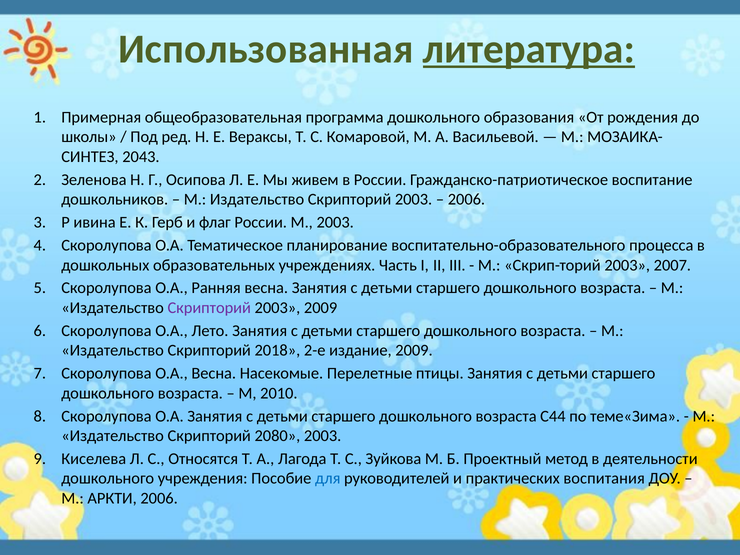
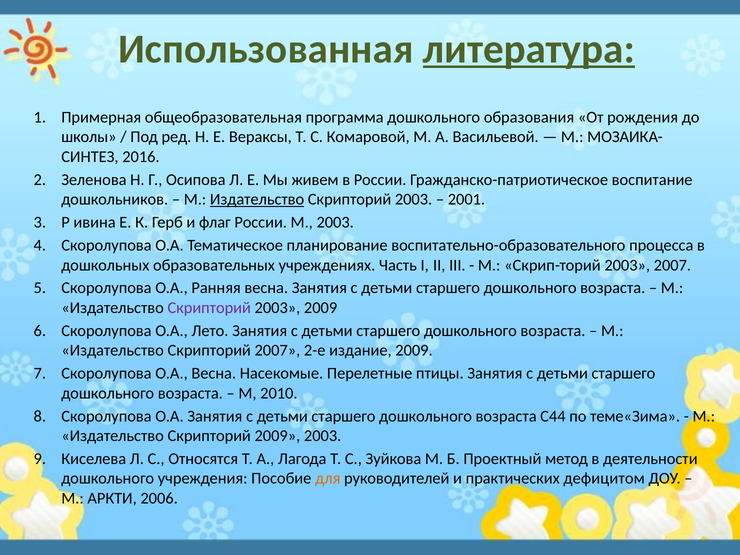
2043: 2043 -> 2016 (141, 157)
Издательство underline: none -> present (257, 199)
2006: 2006 -> 2001 (466, 199)
Скрипторий 2018: 2018 -> 2007 (277, 350)
Скрипторий 2080: 2080 -> 2009 (277, 436)
для colour: blue -> orange (328, 478)
воспитания: воспитания -> дефицитом (604, 478)
